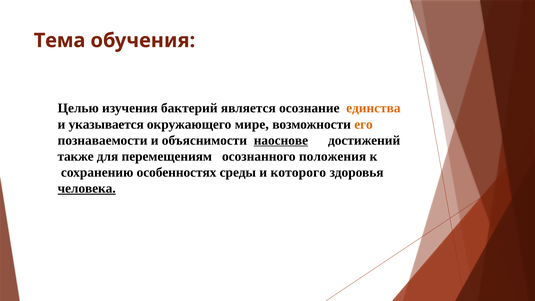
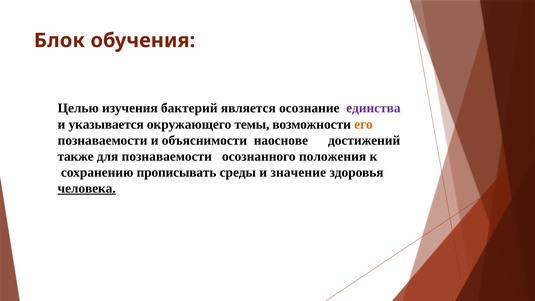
Тема: Тема -> Блок (59, 41)
единства colour: orange -> purple (373, 108)
мире: мире -> темы (252, 124)
наоснове underline: present -> none (281, 140)
для перемещениям: перемещениям -> познаваемости (167, 156)
особенностях: особенностях -> прописывать (177, 172)
которого: которого -> значение (298, 172)
